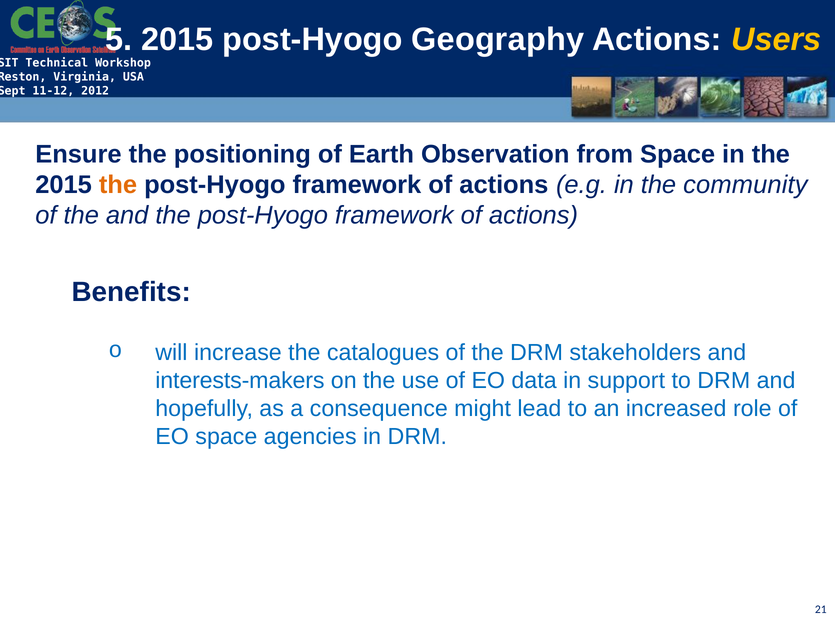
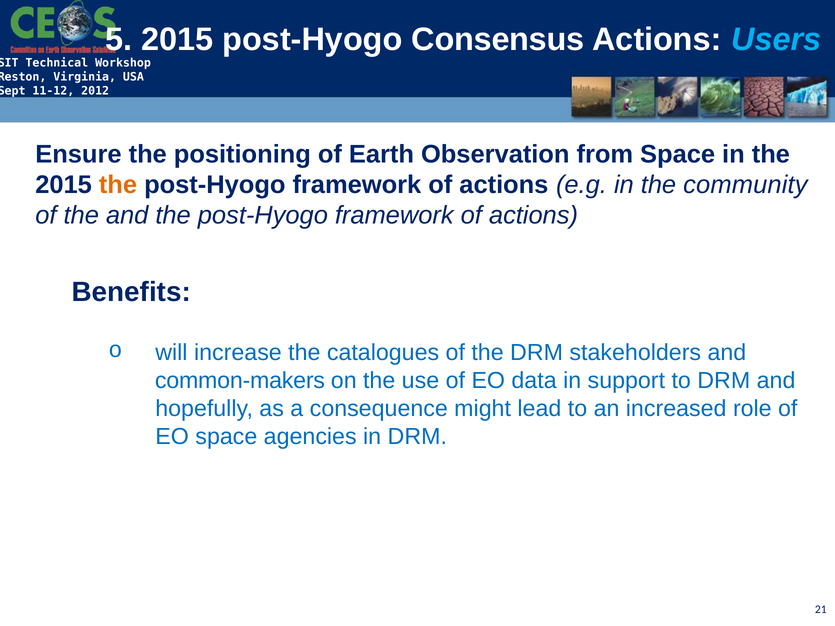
Geography: Geography -> Consensus (498, 39)
Users colour: yellow -> light blue (776, 39)
interests-makers: interests-makers -> common-makers (240, 381)
